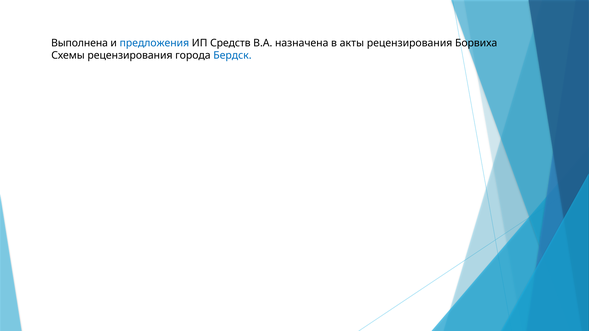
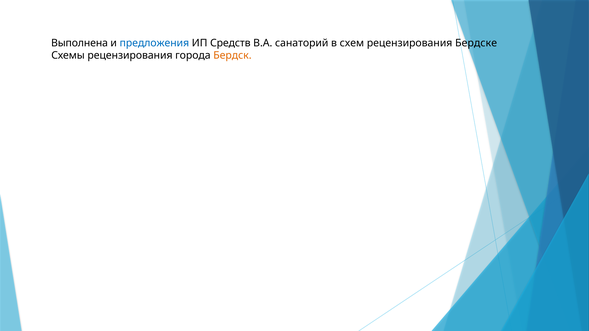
назначена: назначена -> санаторий (302, 43)
акты: акты -> схем (352, 43)
Борвиха: Борвиха -> Бердске (476, 43)
Бердск colour: blue -> orange (232, 55)
